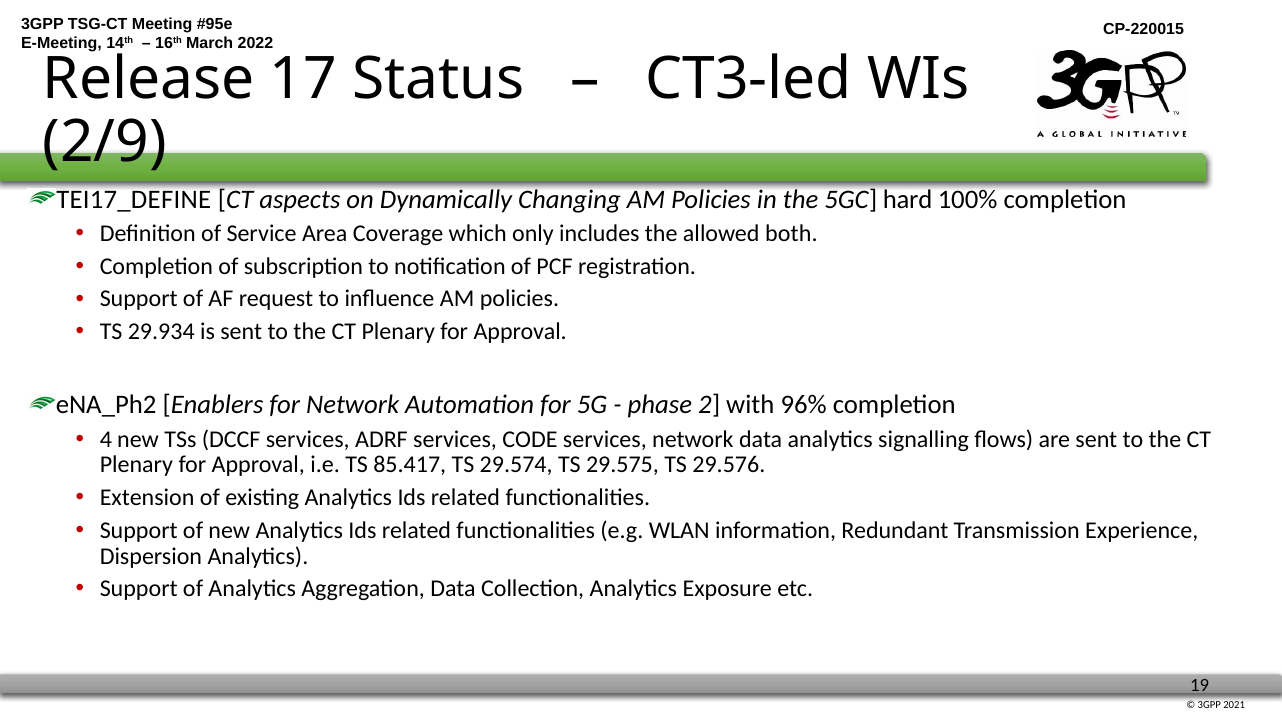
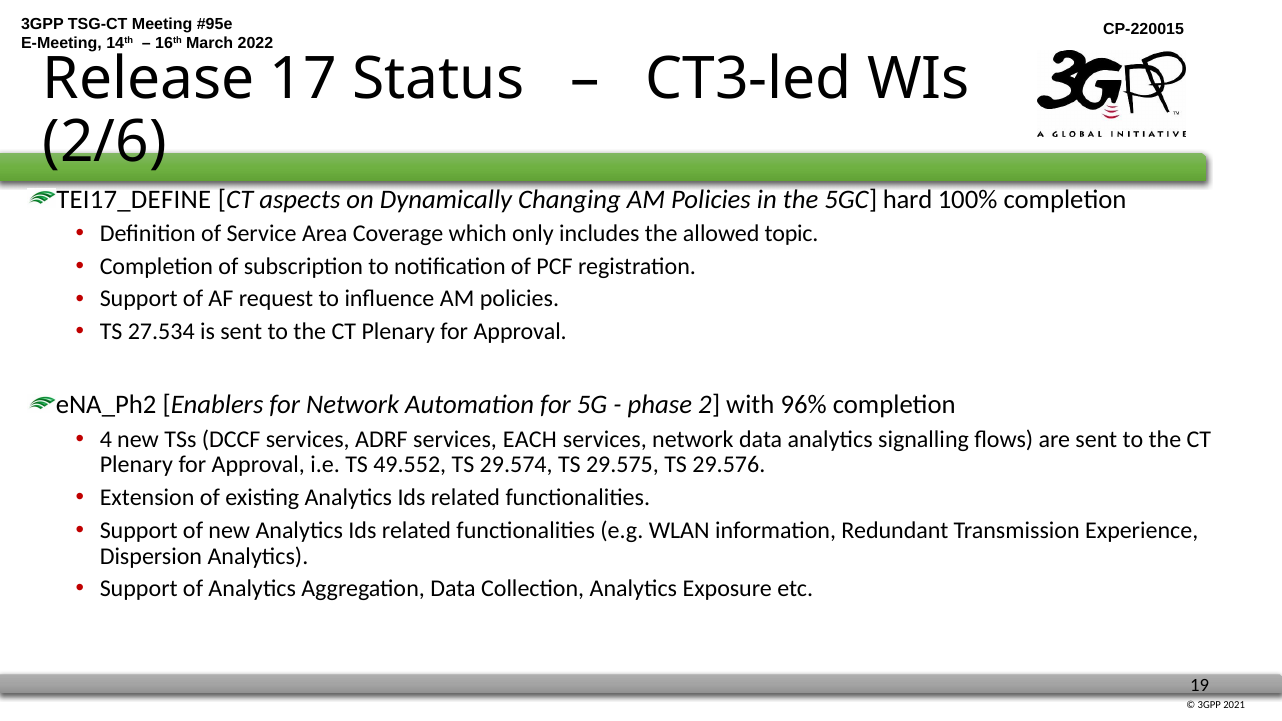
2/9: 2/9 -> 2/6 (105, 142)
both: both -> topic (791, 234)
29.934: 29.934 -> 27.534 (161, 332)
CODE: CODE -> EACH (530, 439)
85.417: 85.417 -> 49.552 (410, 465)
